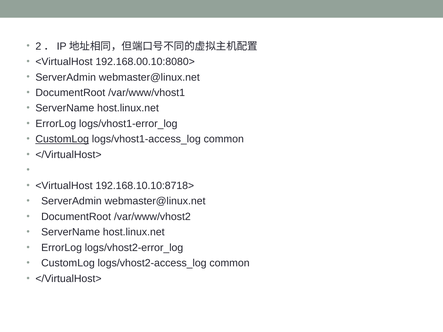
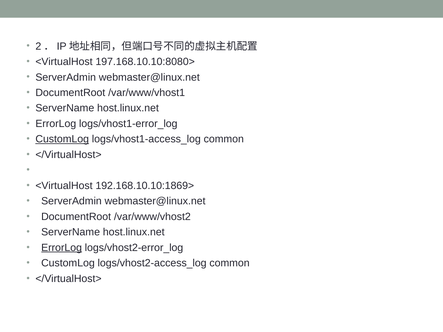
192.168.00.10:8080>: 192.168.00.10:8080> -> 197.168.10.10:8080> (145, 62)
192.168.10.10:8718>: 192.168.10.10:8718> -> 192.168.10.10:1869> (145, 186)
ErrorLog underline: none -> present (62, 248)
